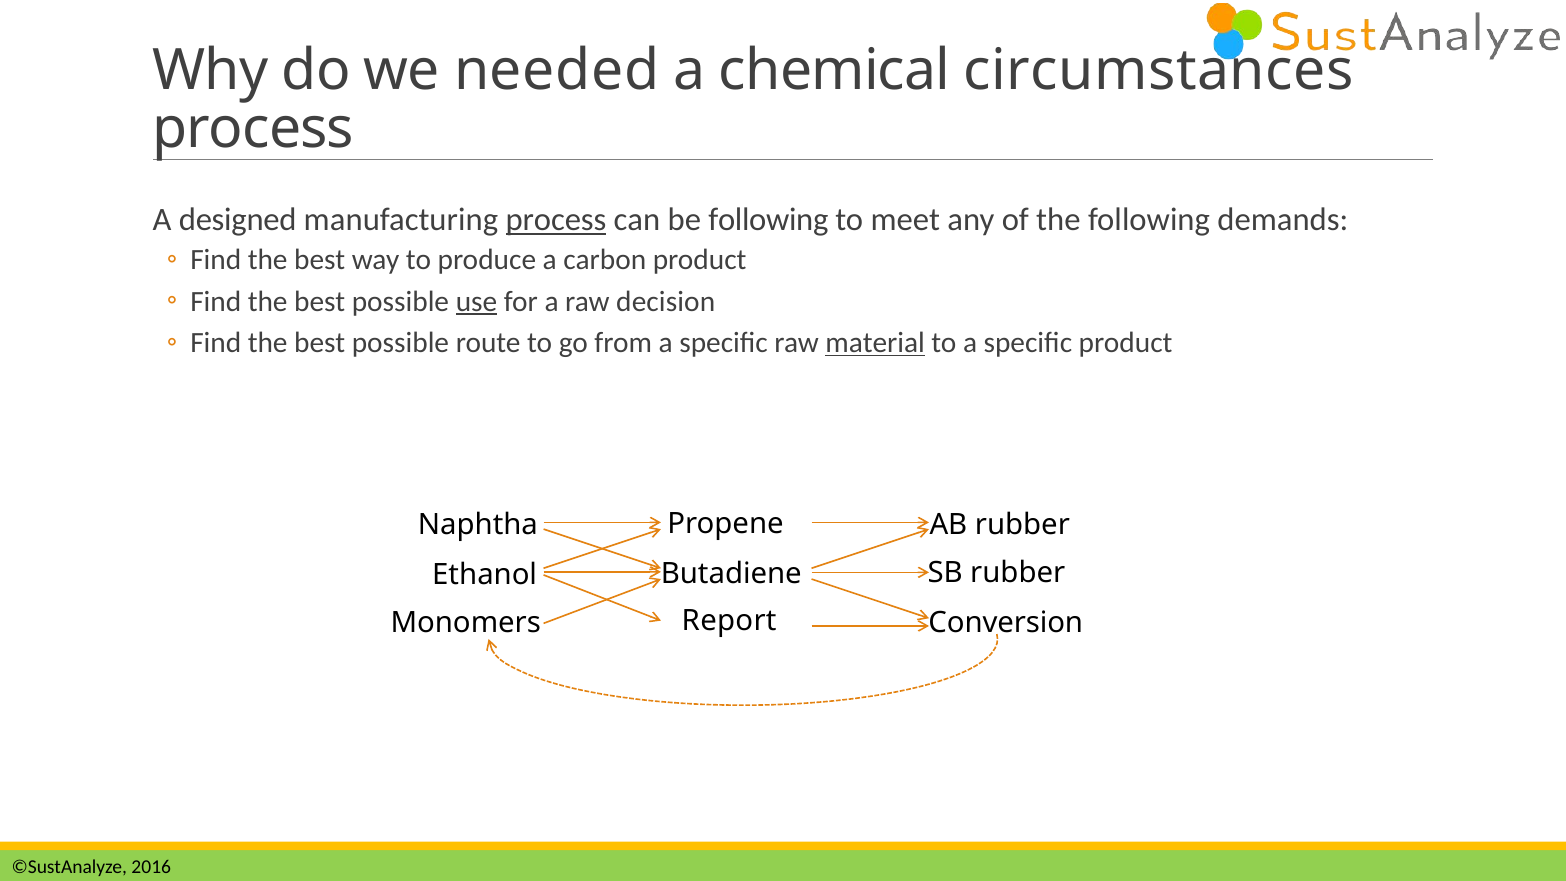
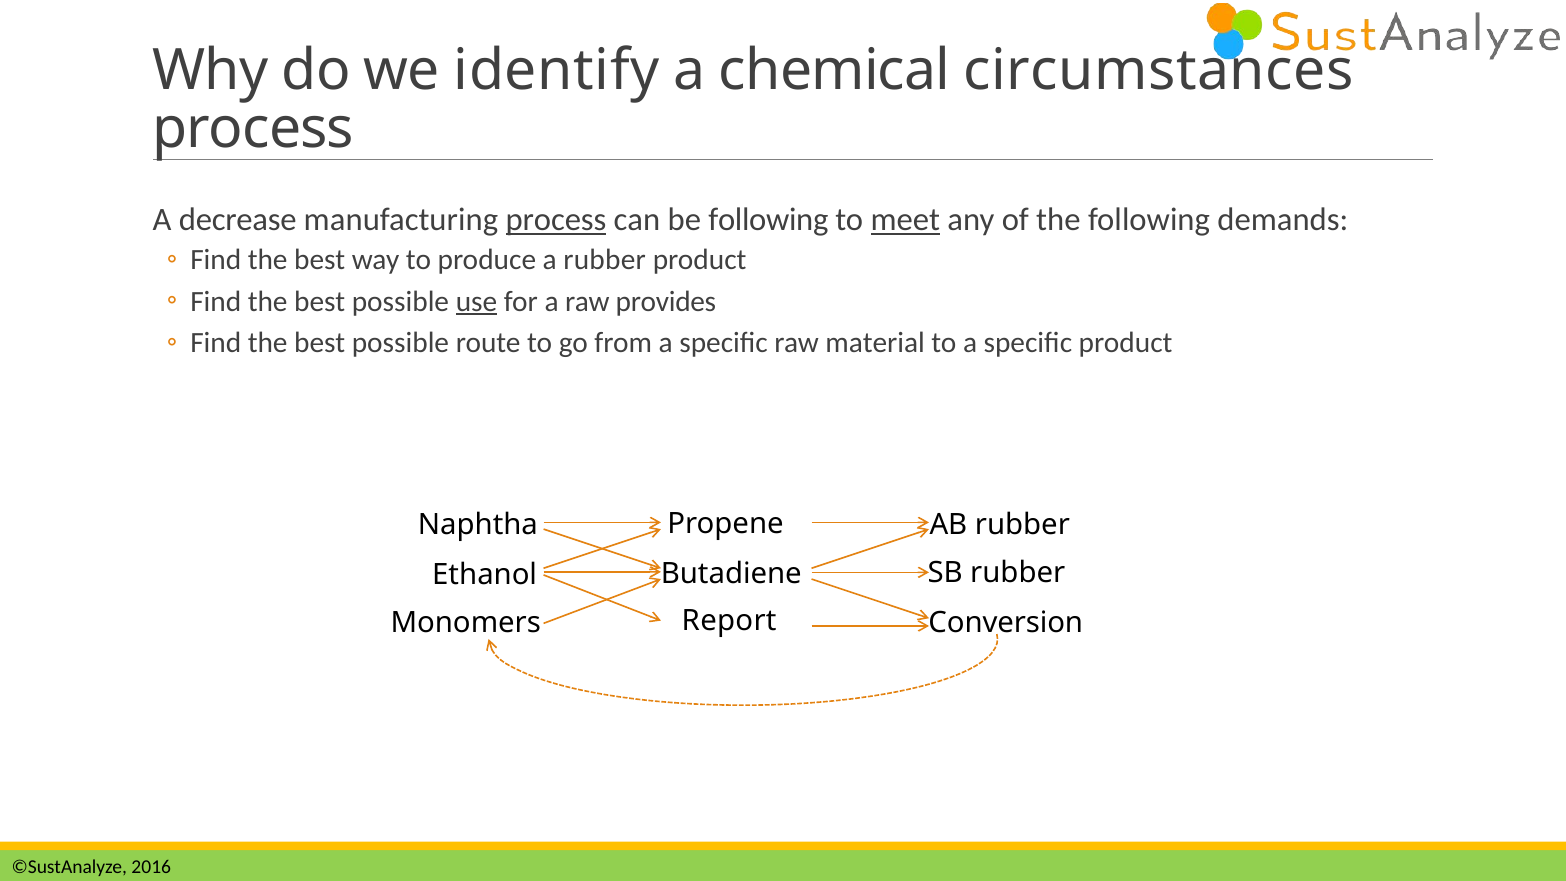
needed: needed -> identify (557, 70)
designed: designed -> decrease (238, 220)
meet underline: none -> present (905, 220)
a carbon: carbon -> rubber (605, 260)
decision: decision -> provides (666, 301)
material underline: present -> none (875, 343)
